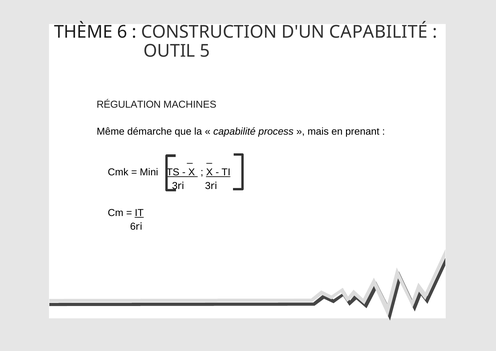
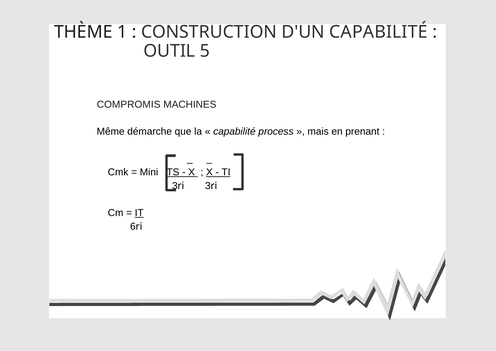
THÈME 6: 6 -> 1 (122, 32)
RÉGULATION: RÉGULATION -> COMPROMIS (129, 104)
